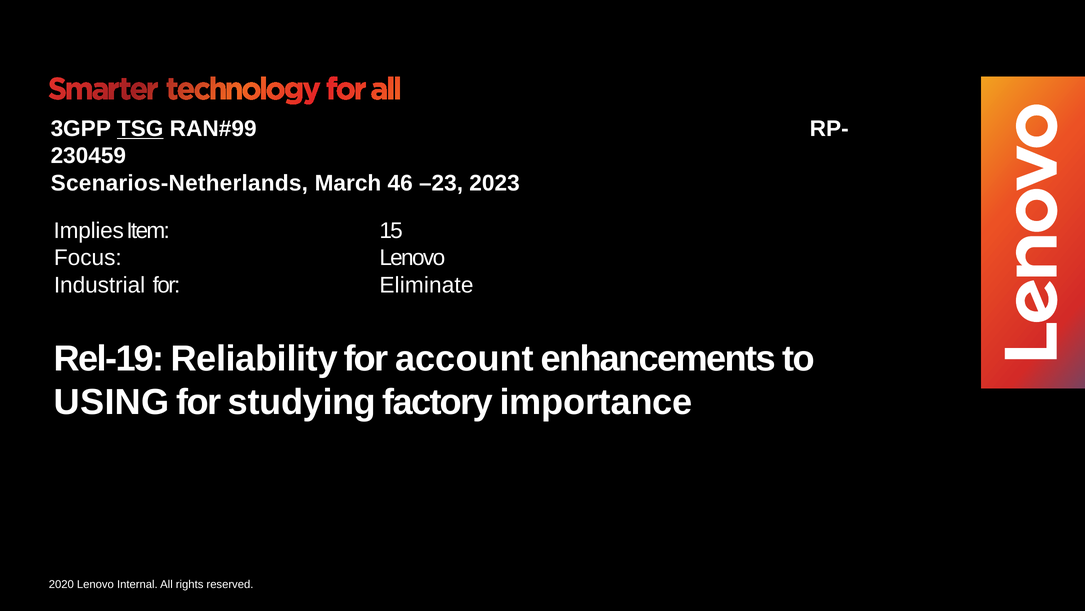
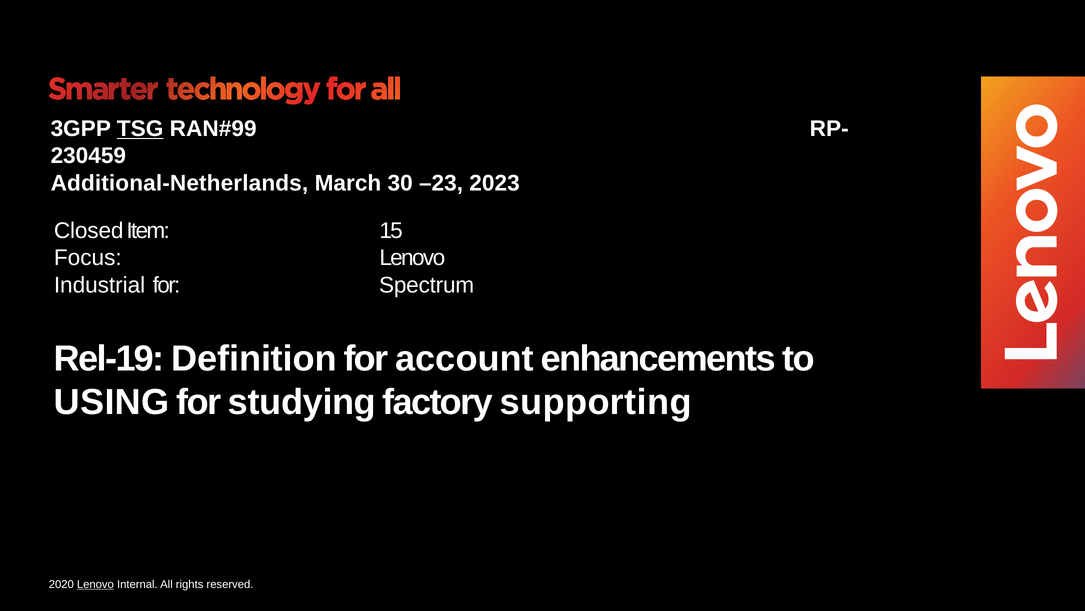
Scenarios-Netherlands: Scenarios-Netherlands -> Additional-Netherlands (179, 183)
46: 46 -> 30 (400, 183)
Implies: Implies -> Closed (89, 231)
Eliminate: Eliminate -> Spectrum (427, 285)
Reliability: Reliability -> Definition (254, 358)
importance: importance -> supporting (596, 402)
Lenovo underline: none -> present (95, 584)
